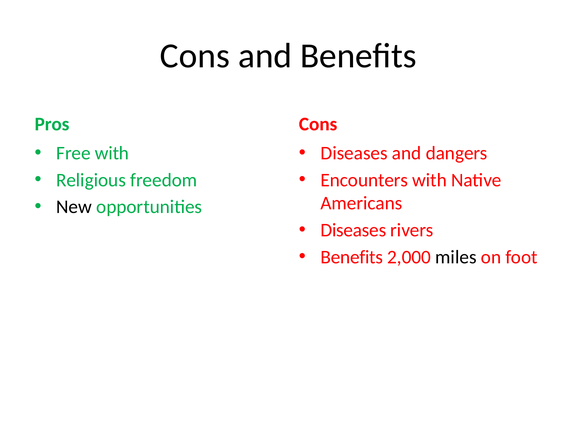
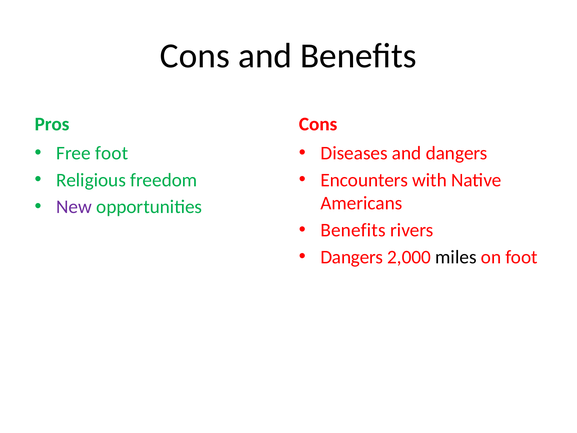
Free with: with -> foot (112, 153)
New colour: black -> purple (74, 207)
Diseases: Diseases -> Benefits (353, 230)
Benefits: Benefits -> Dangers (352, 257)
